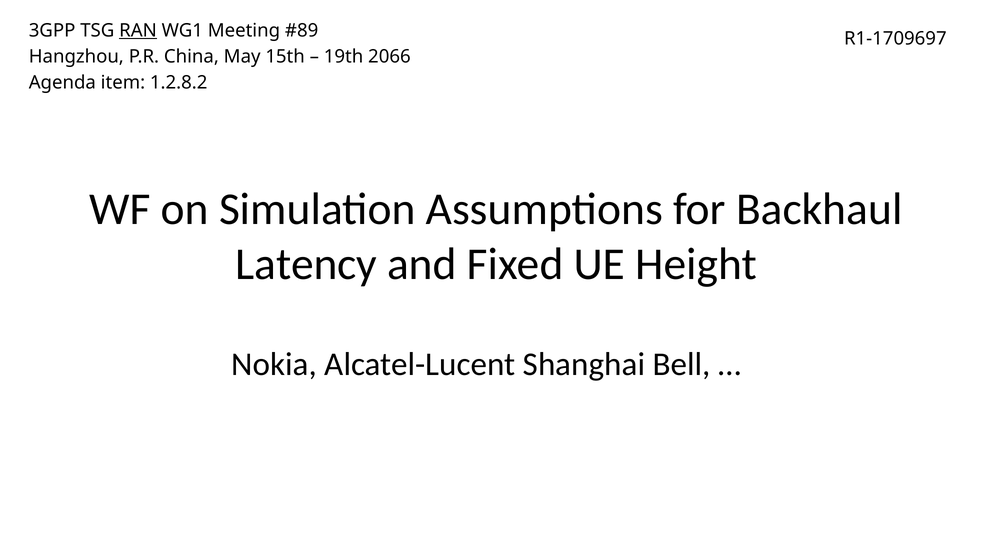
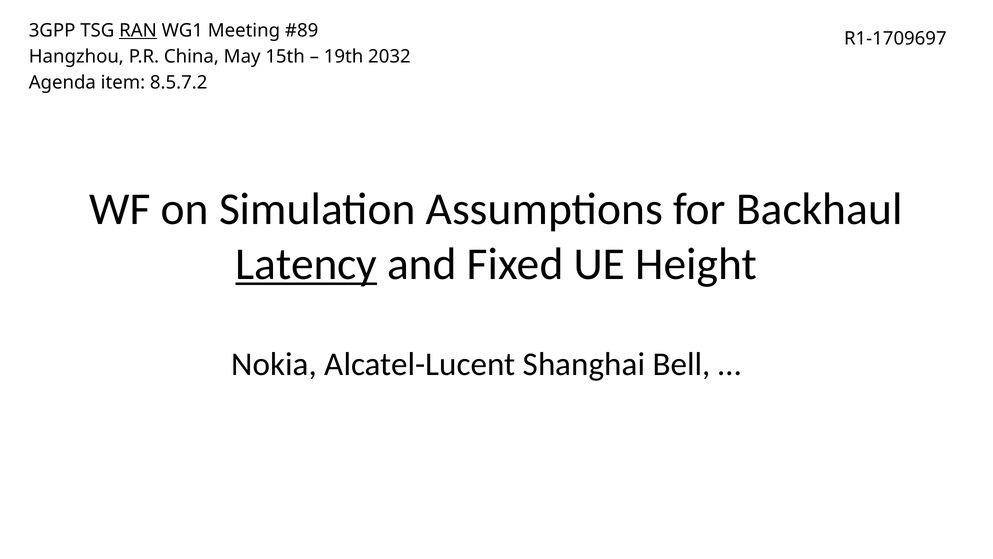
2066: 2066 -> 2032 (389, 56)
1.2.8.2: 1.2.8.2 -> 8.5.7.2 (179, 82)
Latency underline: none -> present (306, 264)
